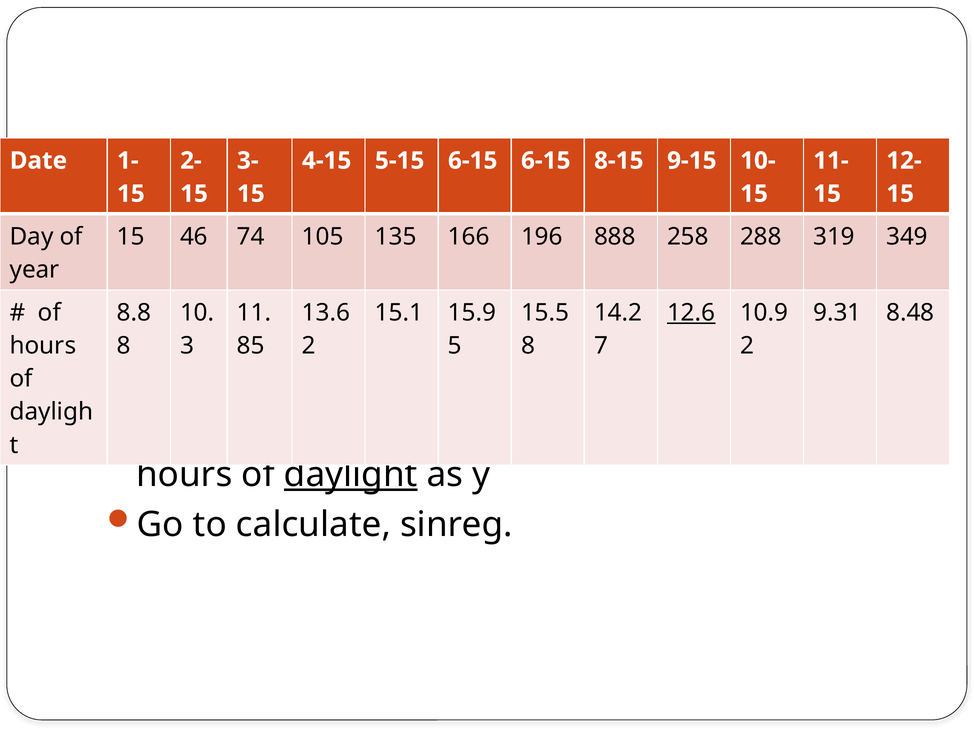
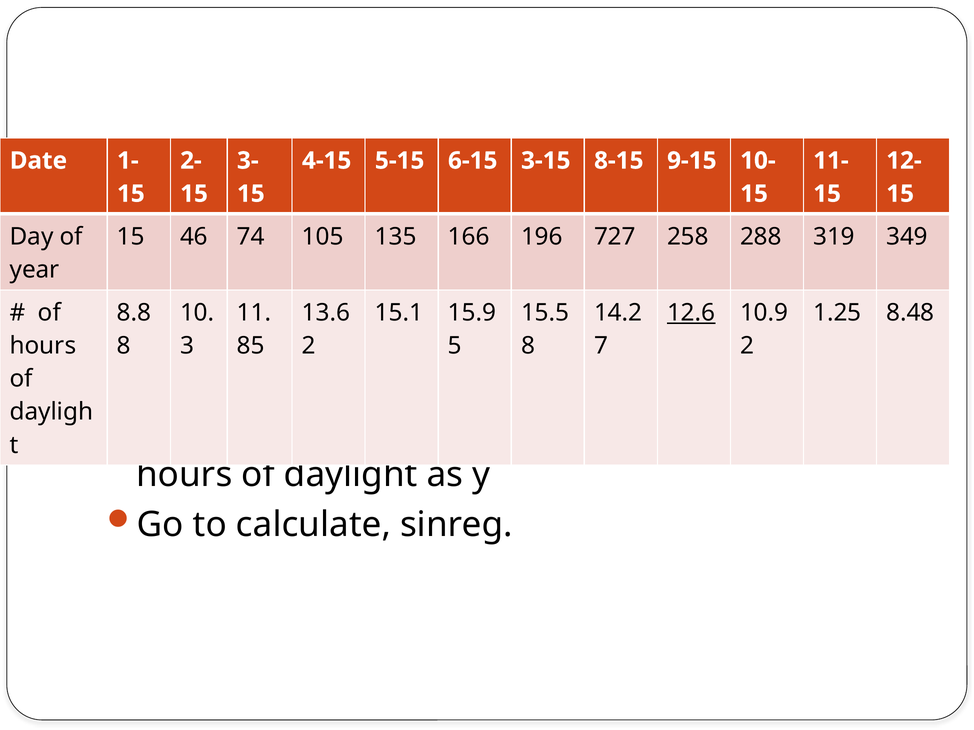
6-15 6-15: 6-15 -> 3-15 (546, 161)
888: 888 -> 727 (615, 237)
9.31: 9.31 -> 1.25 (837, 313)
daylight underline: present -> none (351, 475)
